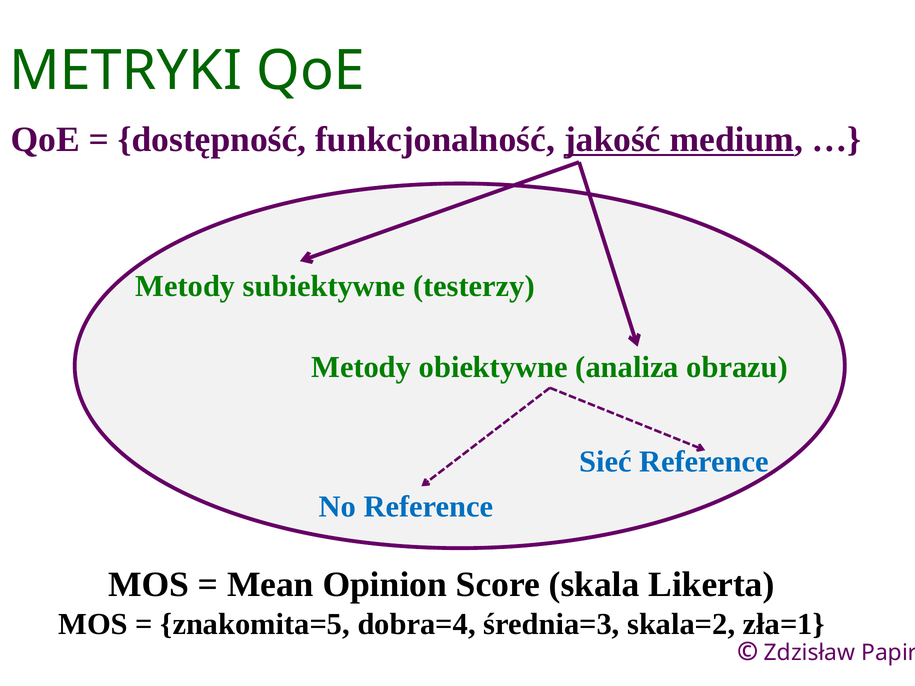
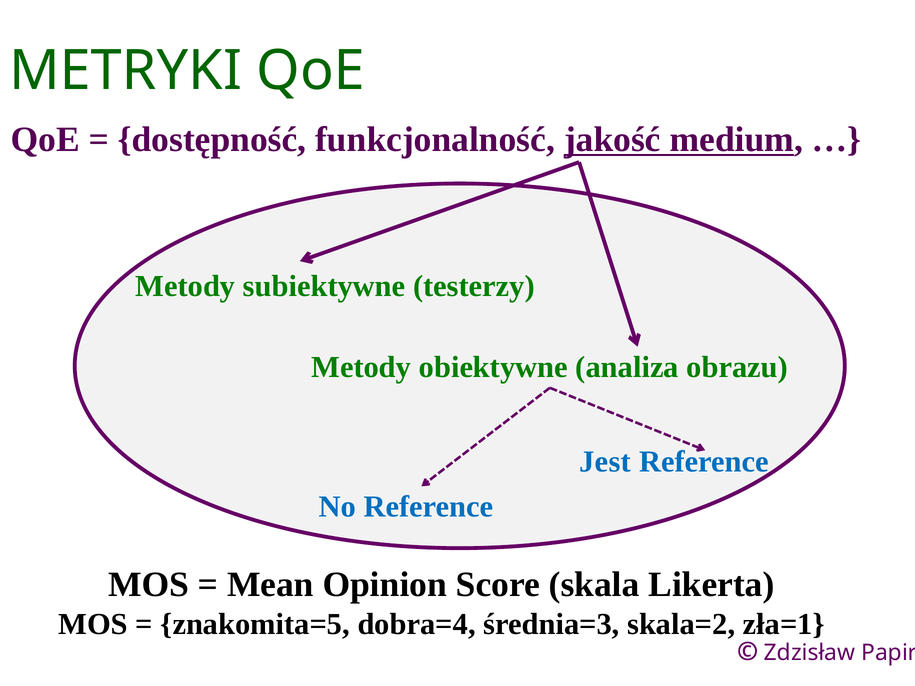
Sieć: Sieć -> Jest (605, 462)
